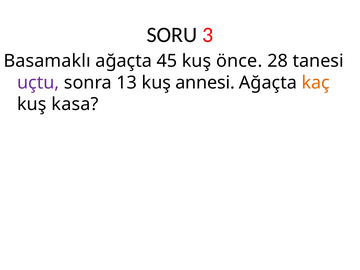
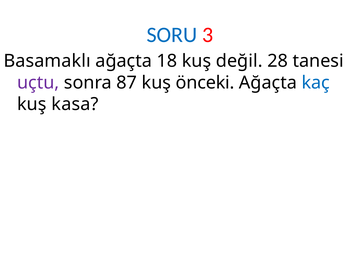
SORU colour: black -> blue (172, 35)
45: 45 -> 18 (167, 61)
önce: önce -> değil (239, 61)
13: 13 -> 87 (127, 83)
annesi: annesi -> önceki (205, 83)
kaç colour: orange -> blue (316, 83)
